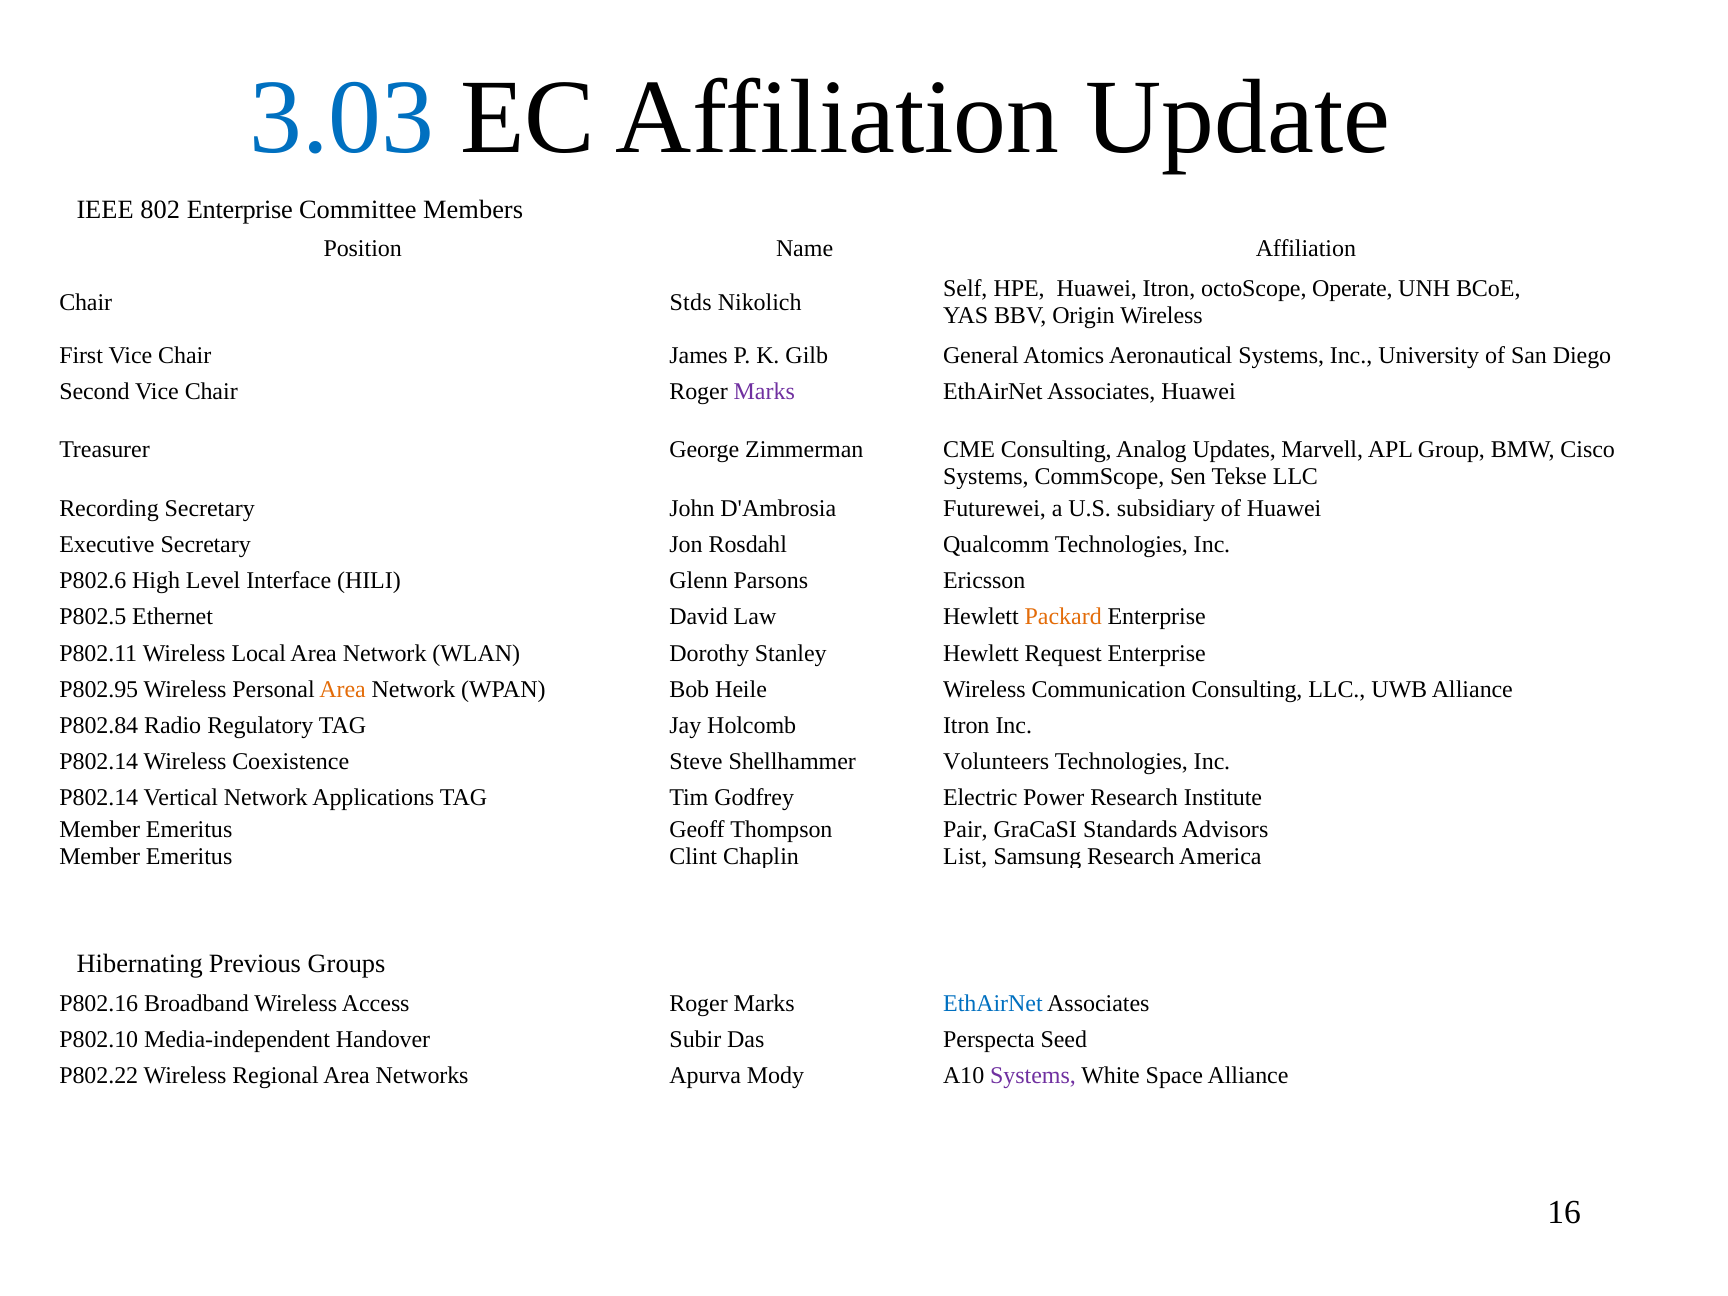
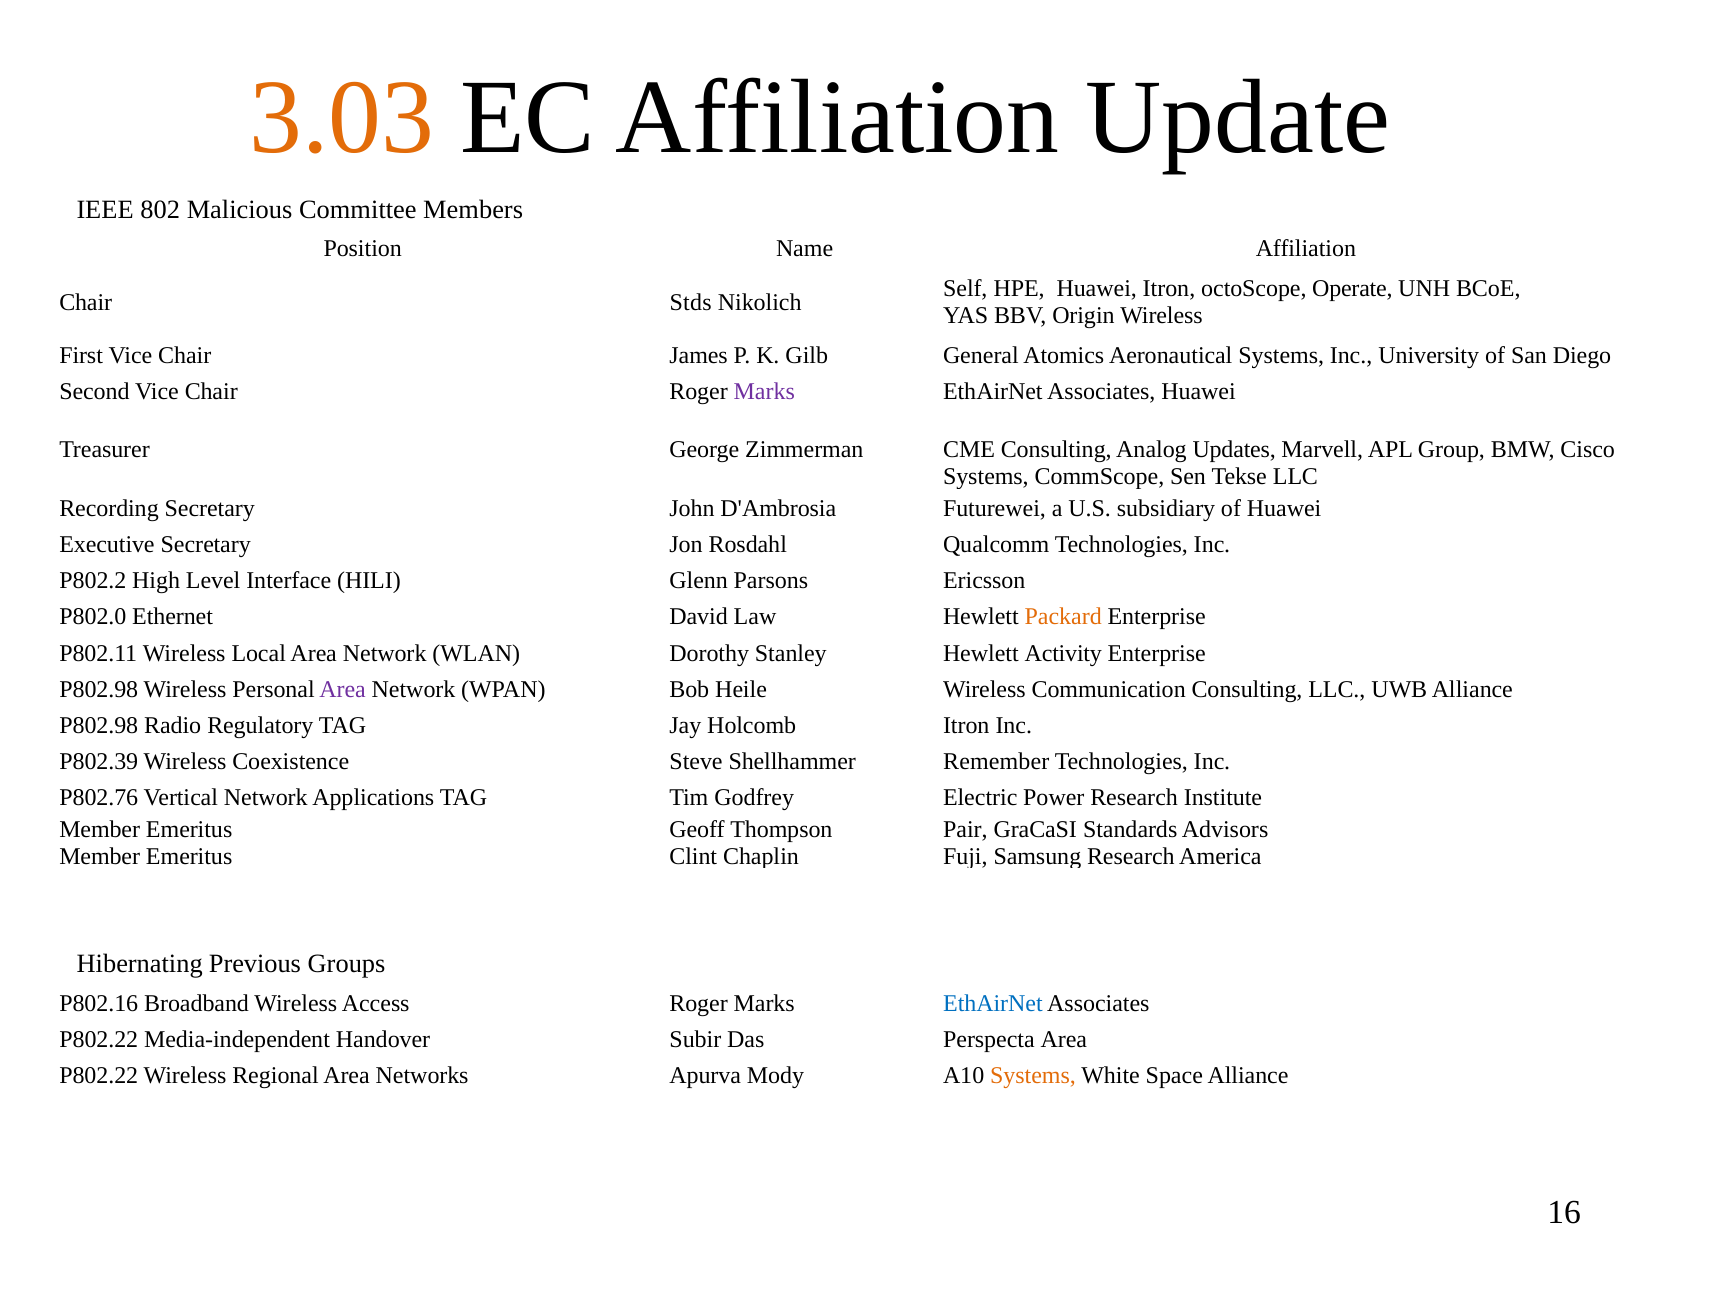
3.03 colour: blue -> orange (342, 118)
802 Enterprise: Enterprise -> Malicious (240, 210)
P802.6: P802.6 -> P802.2 (93, 581)
P802.5: P802.5 -> P802.0 (93, 617)
Request: Request -> Activity (1063, 653)
P802.95: P802.95 -> P802.98 (99, 689)
Area colour: orange -> purple (343, 689)
P802.84: P802.84 -> P802.98 (99, 725)
P802.14: P802.14 -> P802.39 (99, 762)
Volunteers: Volunteers -> Remember (996, 762)
P802.14: P802.14 -> P802.76 (99, 798)
List: List -> Fuji (965, 856)
P802.10: P802.10 -> P802.22 (99, 1039)
Perspecta Seed: Seed -> Area (1064, 1039)
Systems colour: purple -> orange (1033, 1076)
